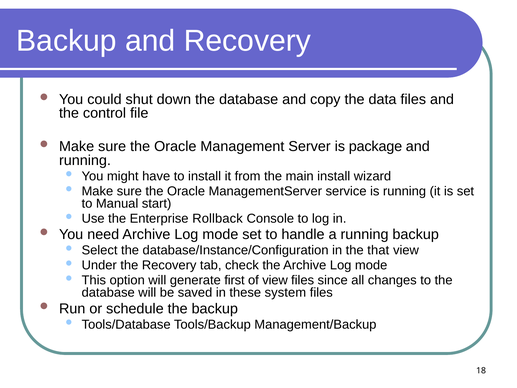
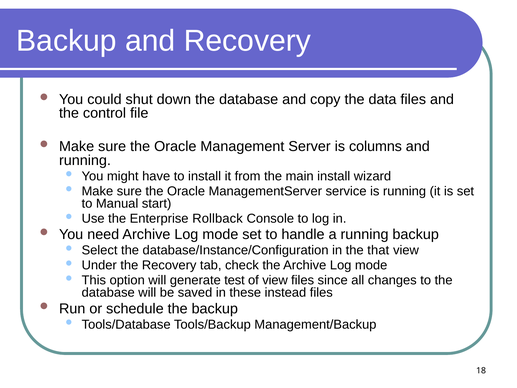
package: package -> columns (375, 146)
first: first -> test (235, 280)
system: system -> instead (285, 293)
